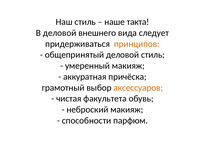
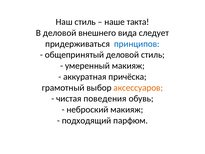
принципов colour: orange -> blue (137, 44)
факультета: факультета -> поведения (105, 98)
способности: способности -> подходящий (87, 120)
